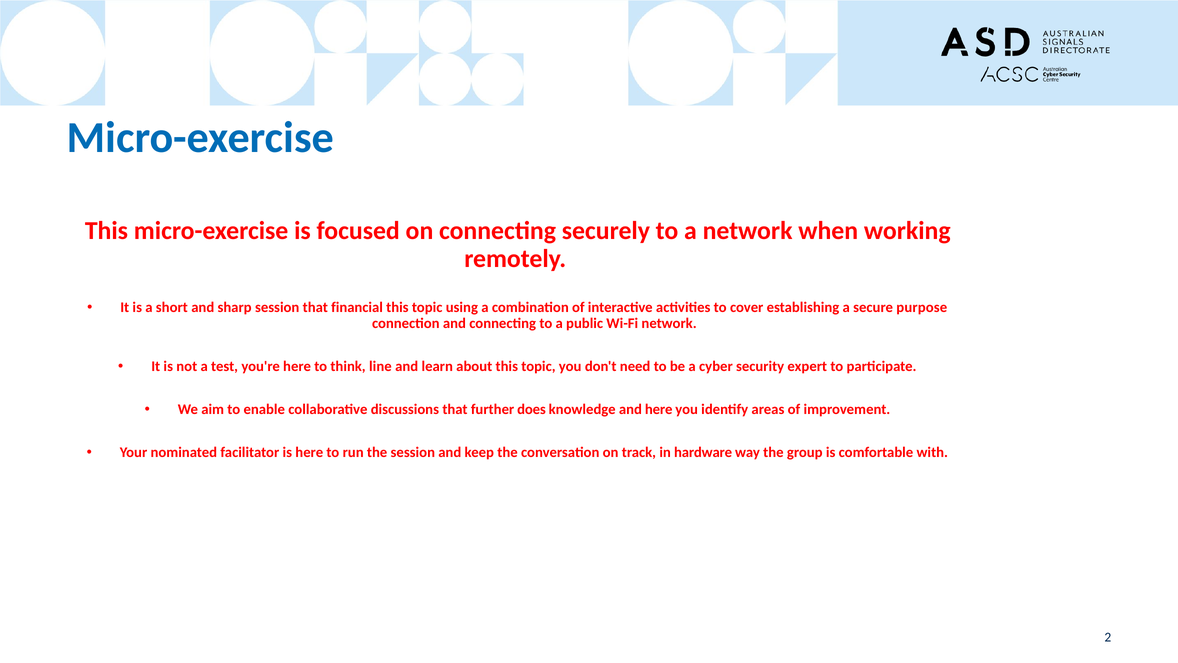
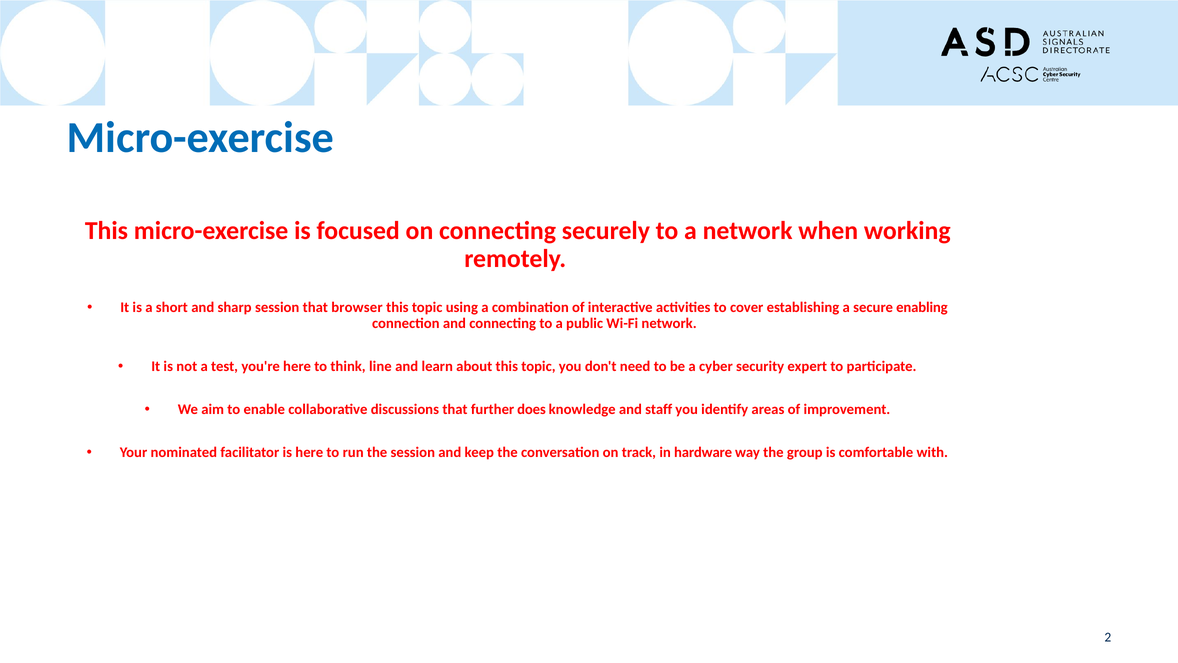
financial: financial -> browser (357, 307)
purpose: purpose -> enabling (922, 307)
and here: here -> staff (659, 409)
